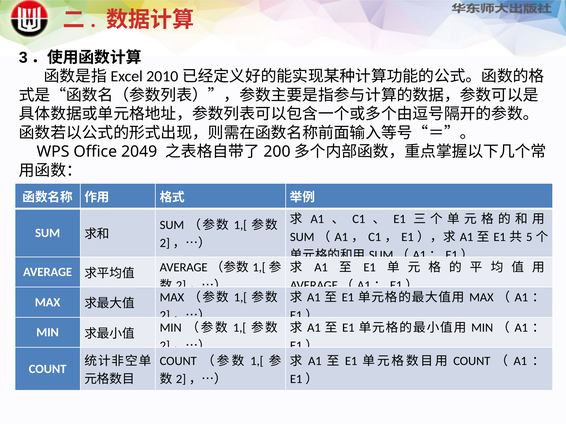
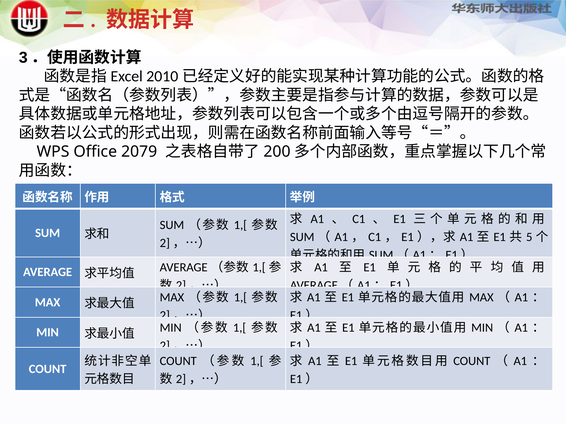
2049: 2049 -> 2079 (139, 152)
